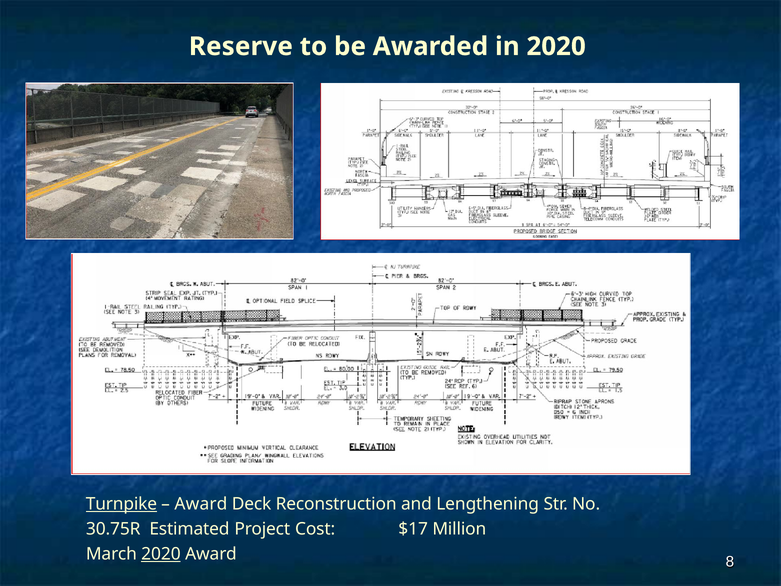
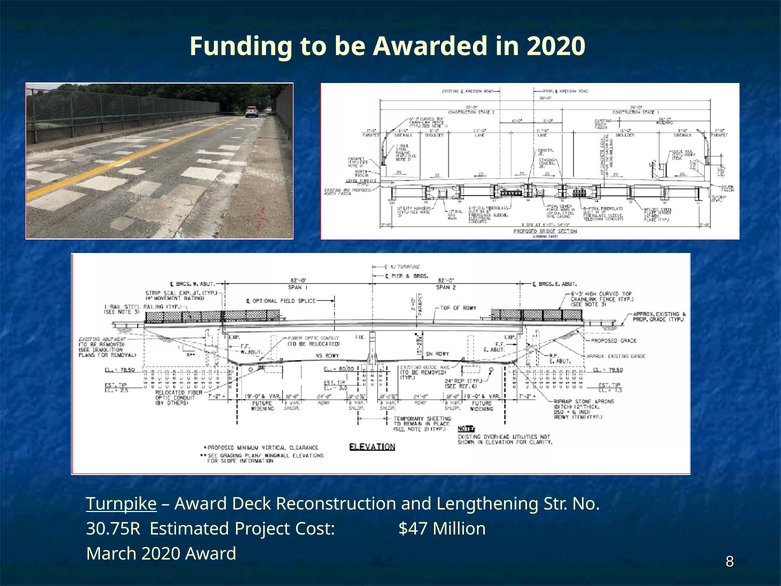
Reserve: Reserve -> Funding (241, 46)
$17: $17 -> $47 (413, 529)
2020 underline: present -> none (161, 554)
